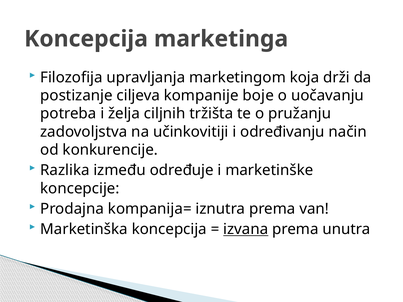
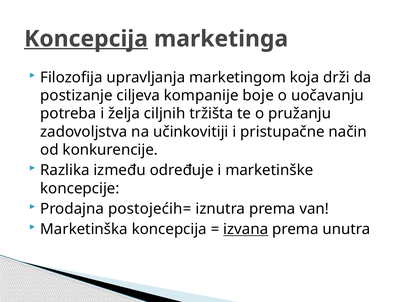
Koncepcija underline: none -> present (86, 39)
određivanju: određivanju -> pristupačne (282, 132)
kompanija=: kompanija= -> postojećih= (150, 209)
